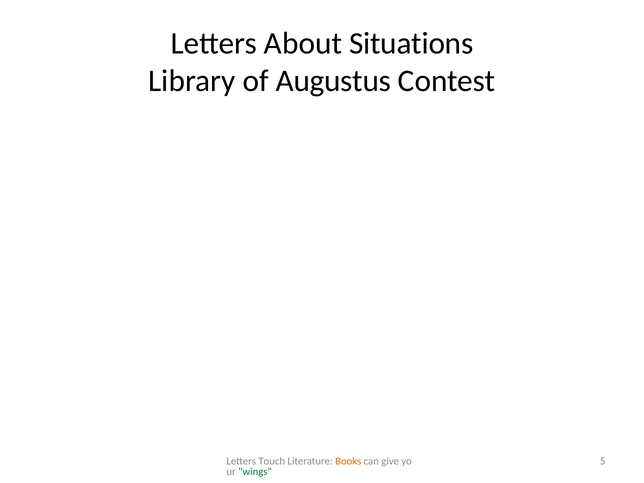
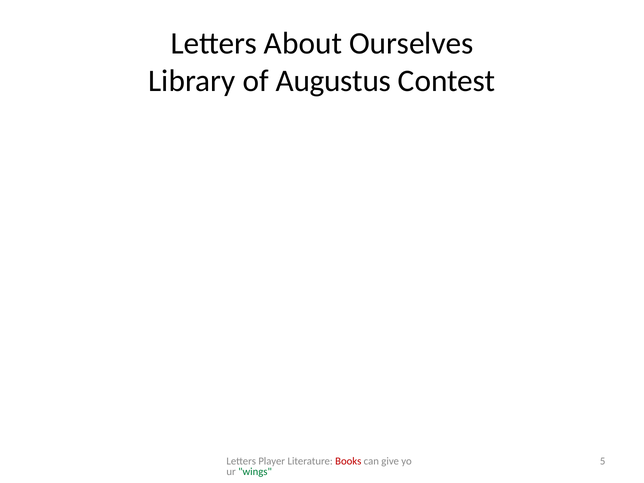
Situations: Situations -> Ourselves (411, 44)
Touch: Touch -> Player (272, 461)
Books colour: orange -> red (348, 461)
